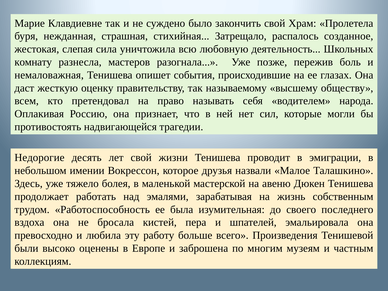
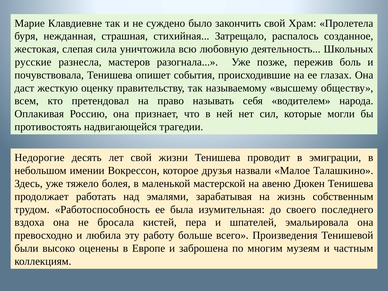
комнату: комнату -> русские (33, 62)
немаловажная: немаловажная -> почувствовала (49, 75)
